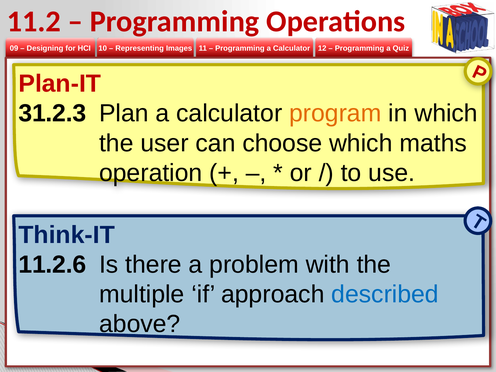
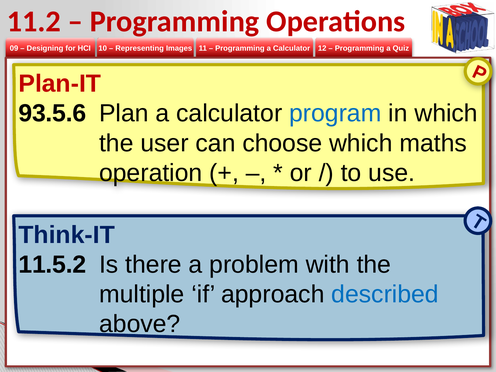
31.2.3: 31.2.3 -> 93.5.6 (52, 113)
program colour: orange -> blue (335, 113)
11.2.6: 11.2.6 -> 11.5.2 (52, 265)
